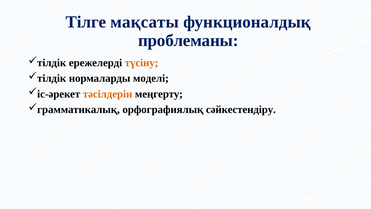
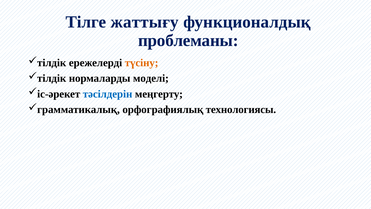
мақсаты: мақсаты -> жаттығу (145, 22)
тәсілдерін colour: orange -> blue (108, 94)
сәйкестендіру: сәйкестендіру -> технологиясы (241, 109)
